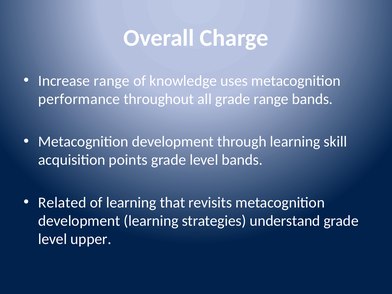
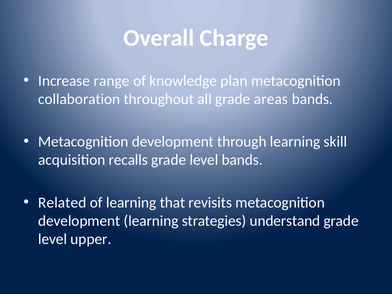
uses: uses -> plan (234, 81)
performance: performance -> collaboration (79, 99)
grade range: range -> areas (271, 99)
points: points -> recalls (128, 160)
